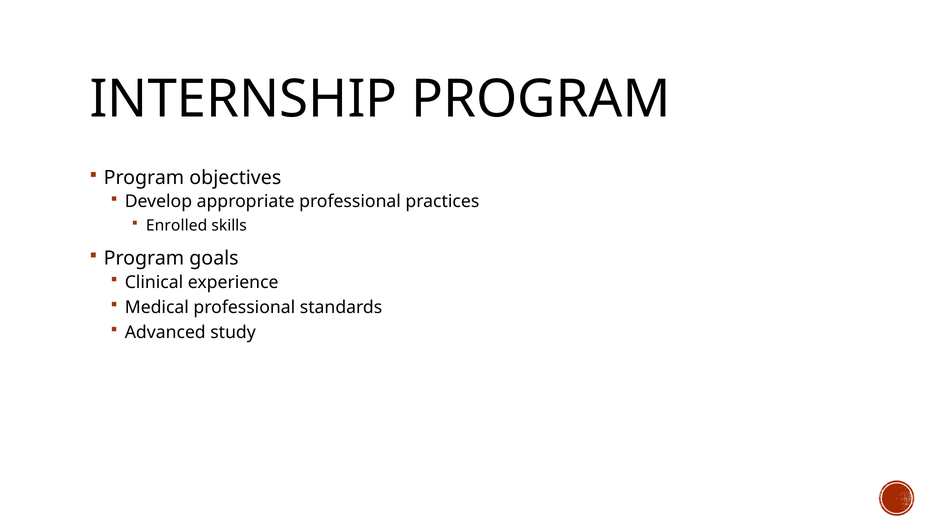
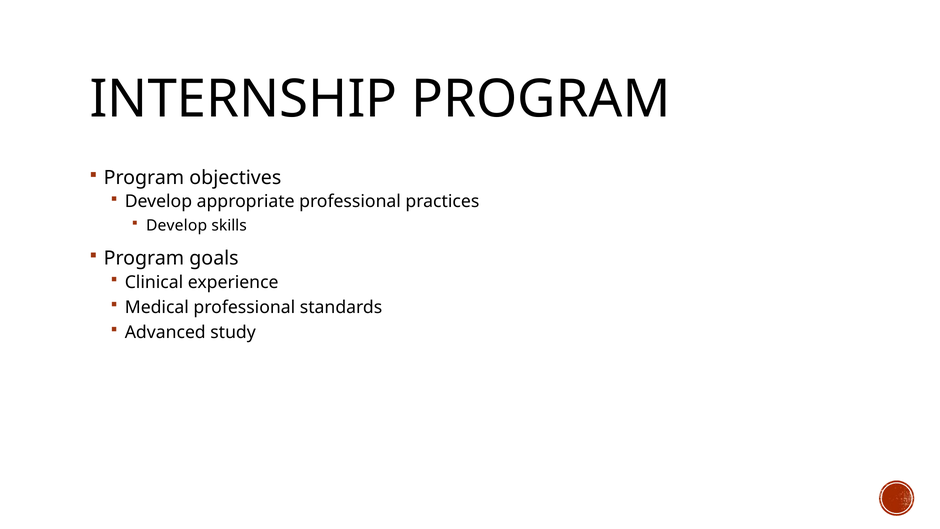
Enrolled: Enrolled -> Develop (177, 225)
